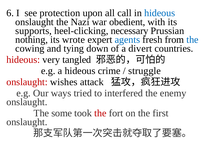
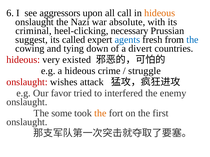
protection: protection -> aggressors (60, 13)
hideous colour: blue -> orange (160, 13)
obedient: obedient -> absolute (127, 22)
supports: supports -> criminal (34, 31)
nothing: nothing -> suggest (32, 40)
wrote: wrote -> called (74, 40)
tangled: tangled -> existed (77, 60)
ways: ways -> favor (61, 93)
the colour: red -> orange (100, 113)
